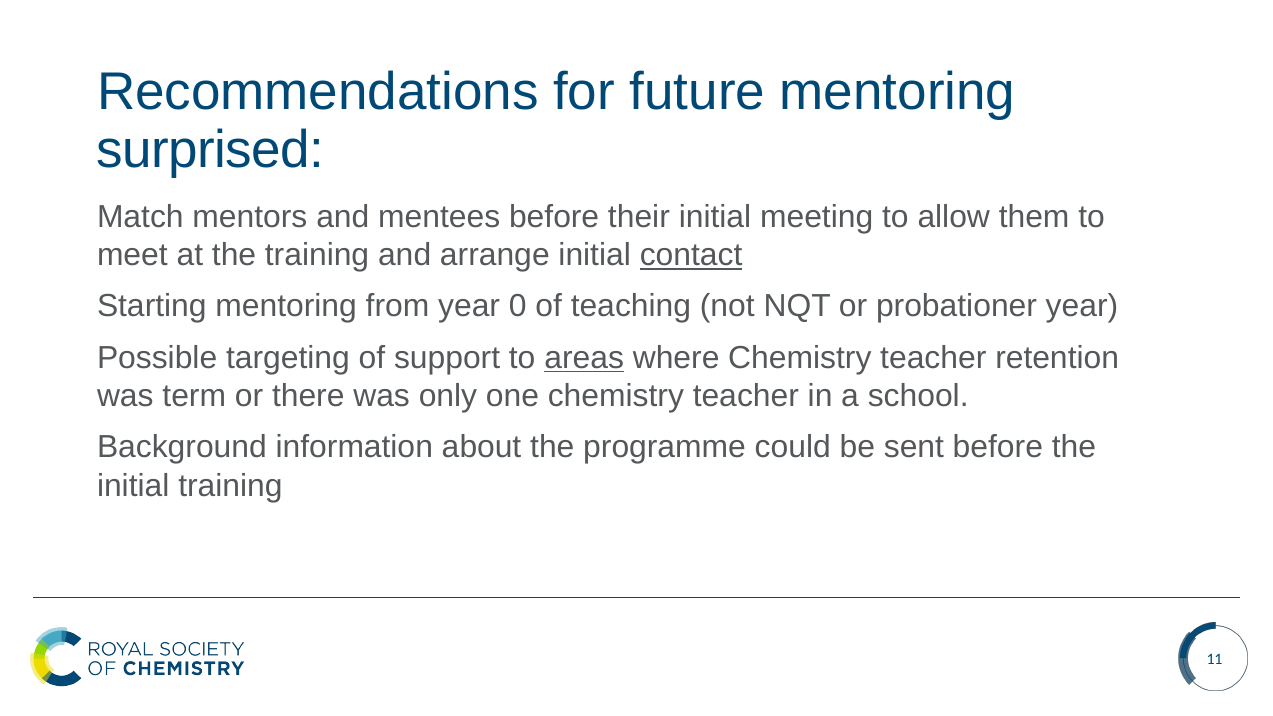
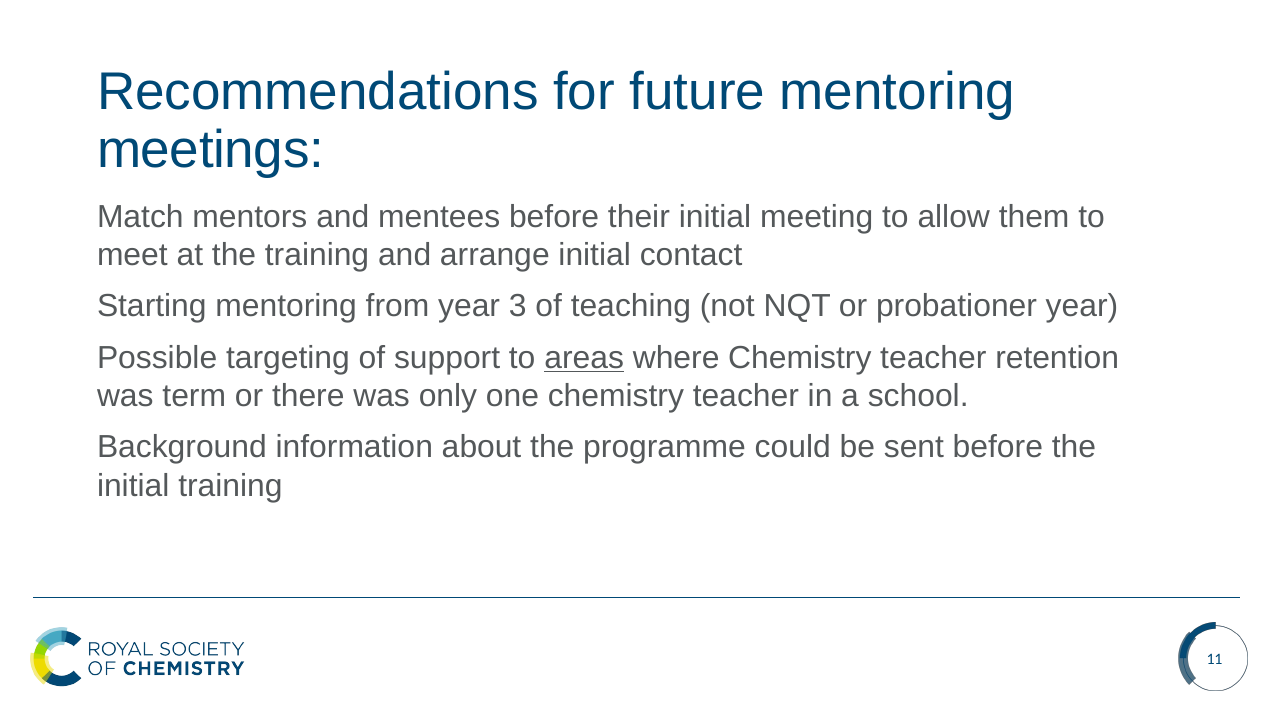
surprised: surprised -> meetings (210, 150)
contact underline: present -> none (691, 255)
0: 0 -> 3 (518, 306)
